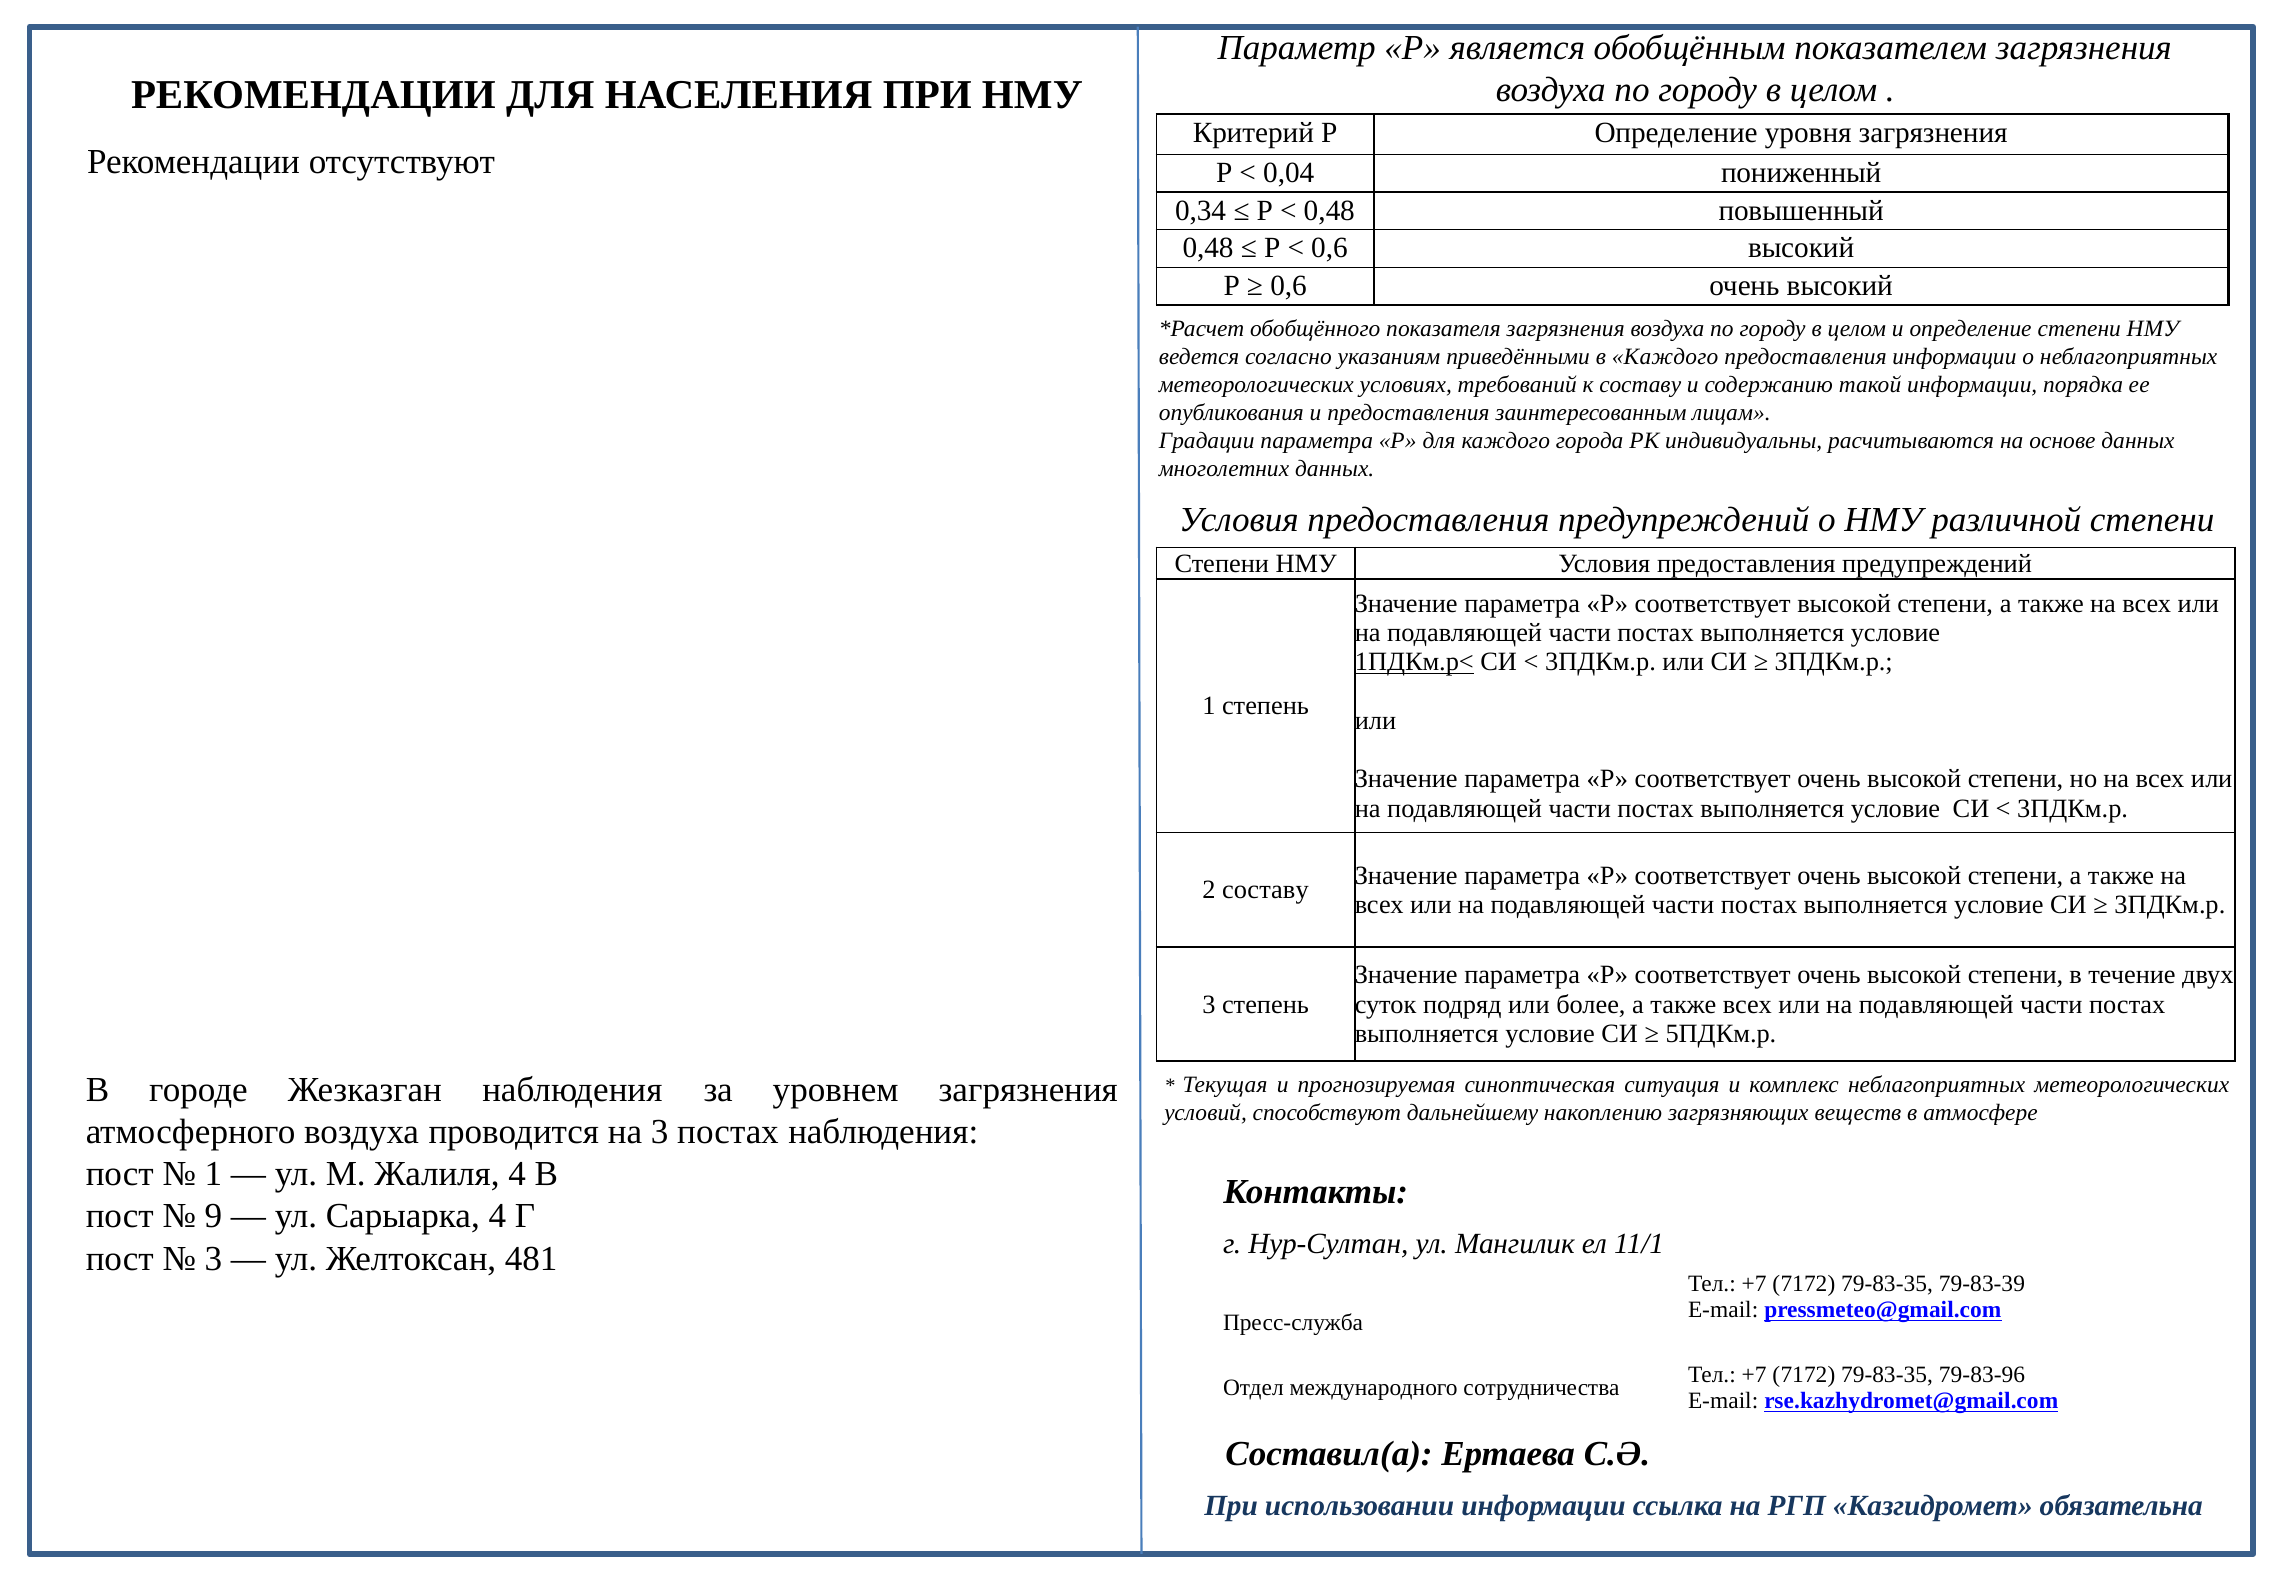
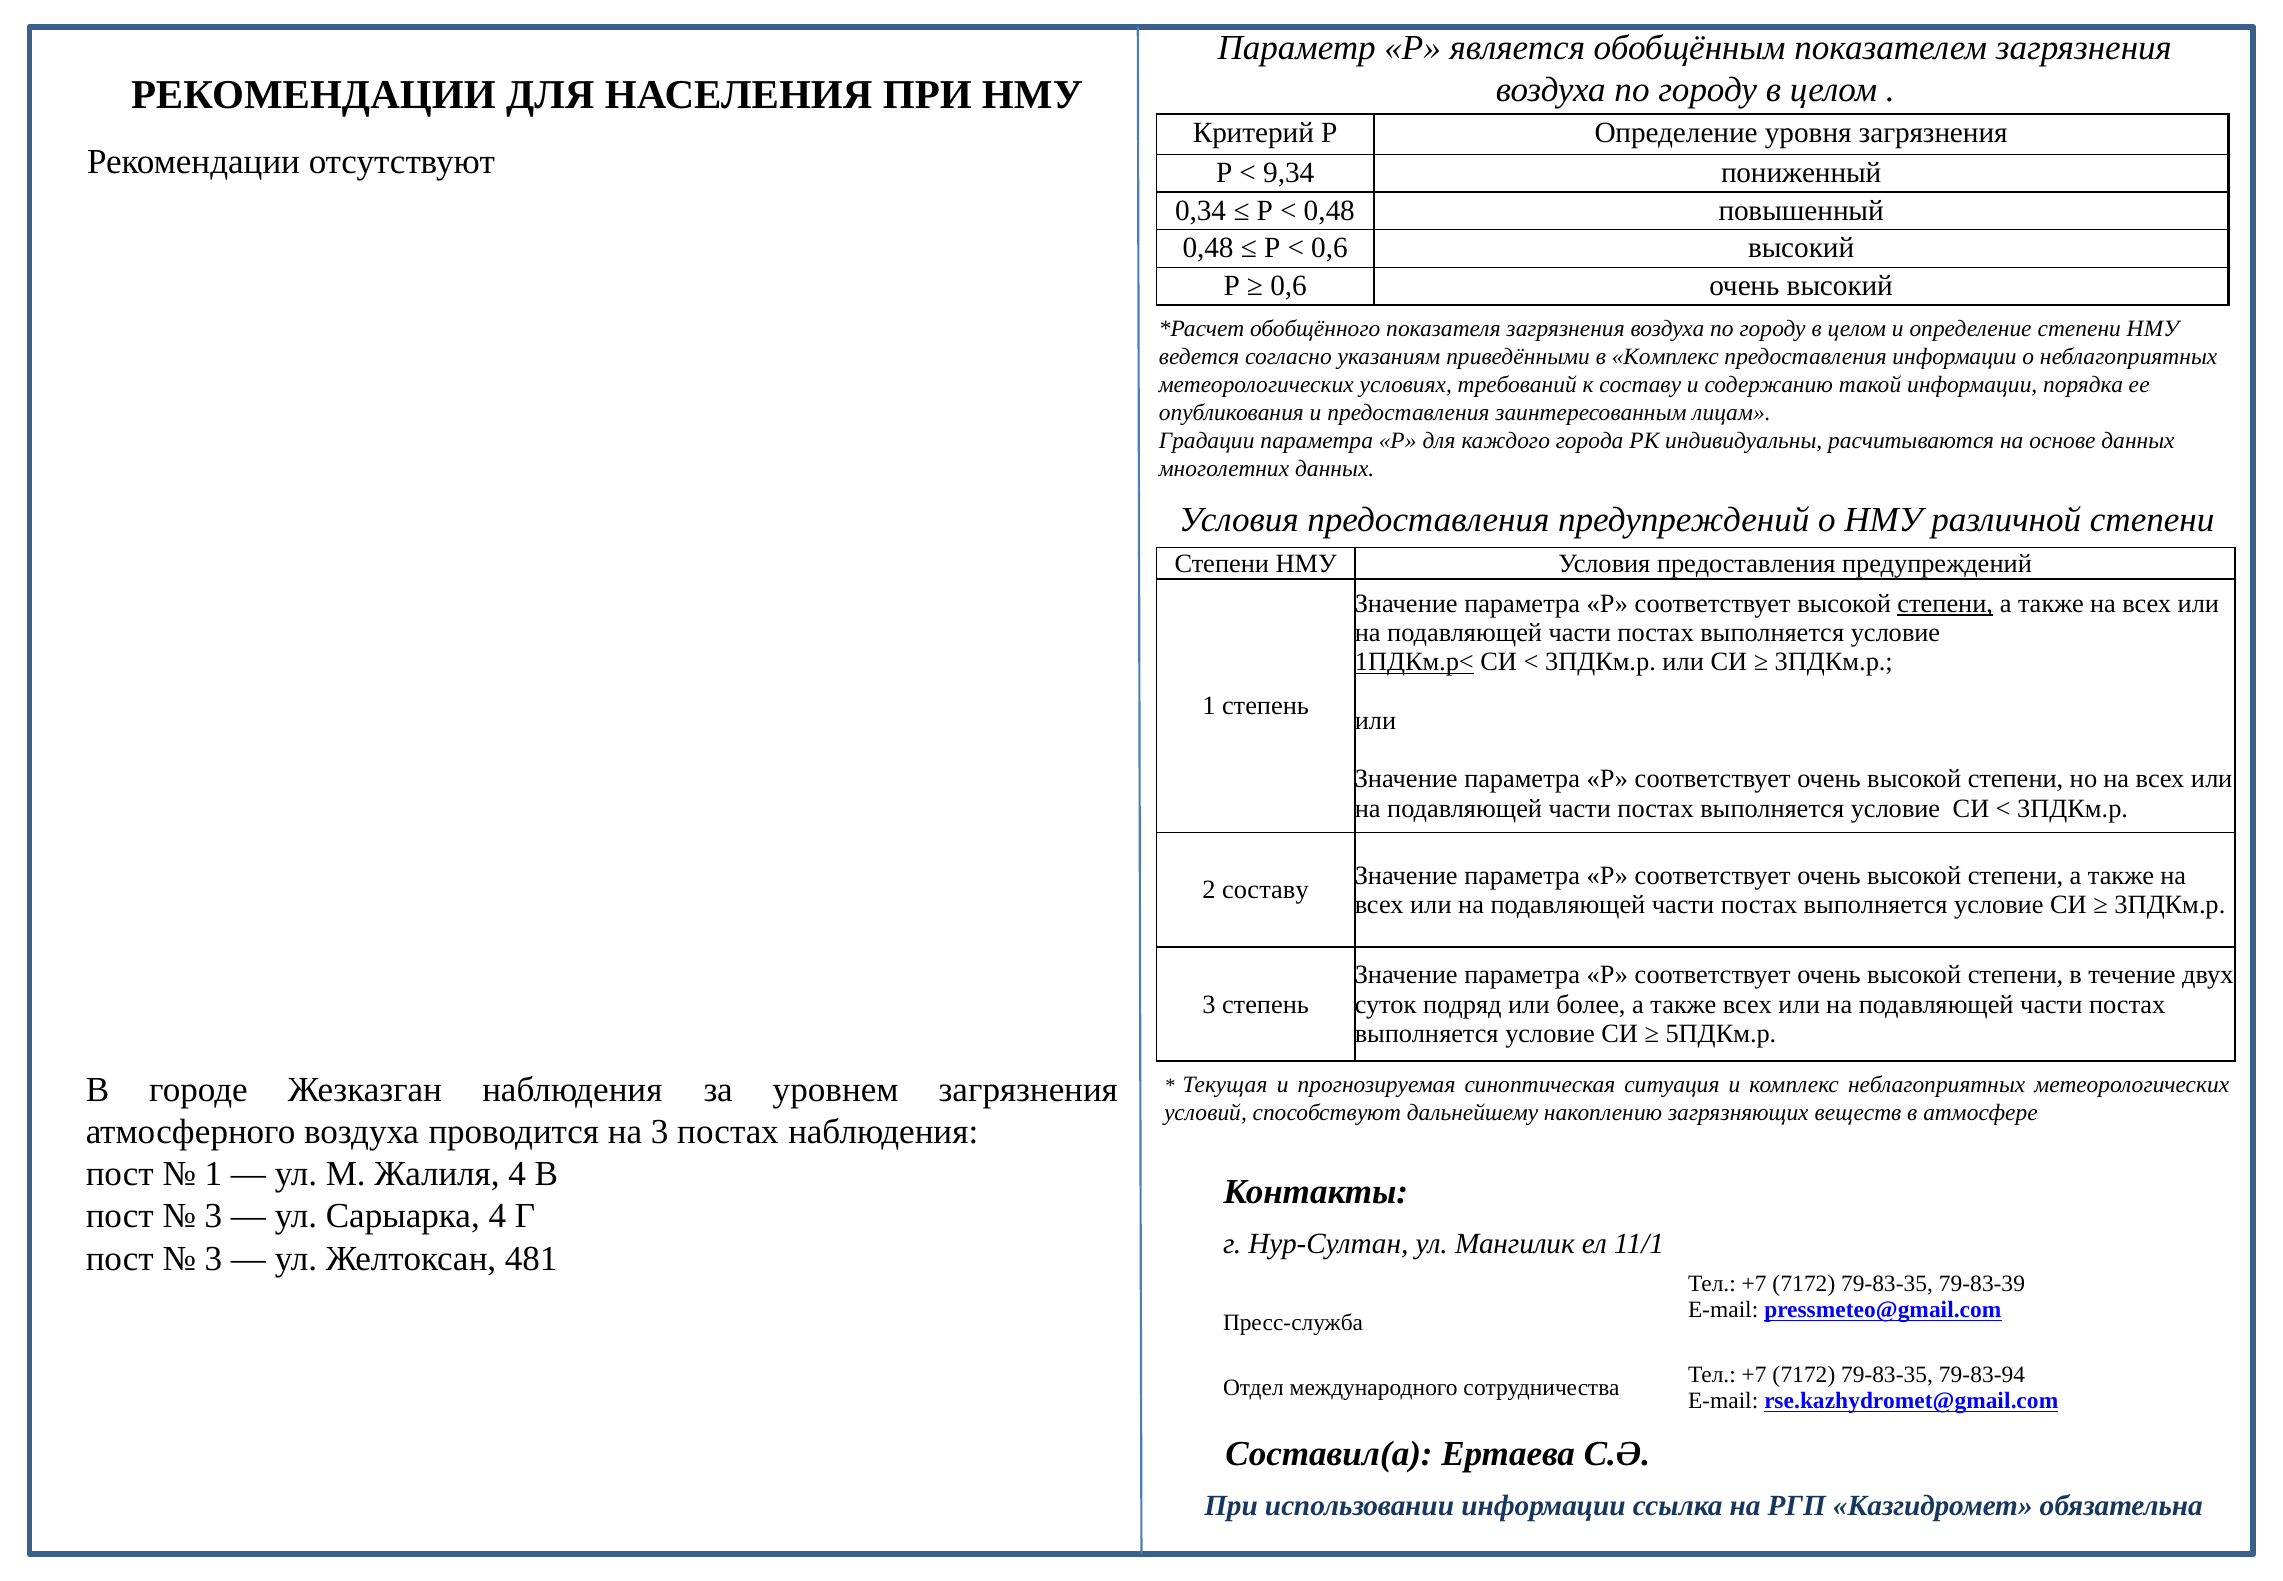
0,04: 0,04 -> 9,34 (1289, 173)
в Каждого: Каждого -> Комплекс (1665, 357)
степени underline: none -> present (1945, 604)
9: 9 -> 3 (213, 1216)
79-83-96: 79-83-96 -> 79-83-94 (1982, 1375)
